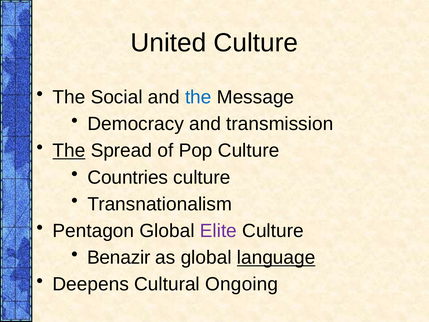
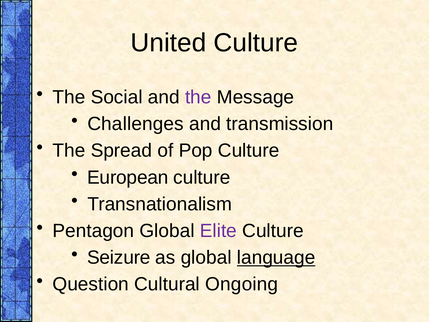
the colour: blue -> purple (198, 97)
Democracy: Democracy -> Challenges (136, 124)
The underline: present -> none (69, 151)
Countries: Countries -> European (128, 177)
Benazir: Benazir -> Seizure (119, 257)
Deepens: Deepens -> Question (91, 284)
